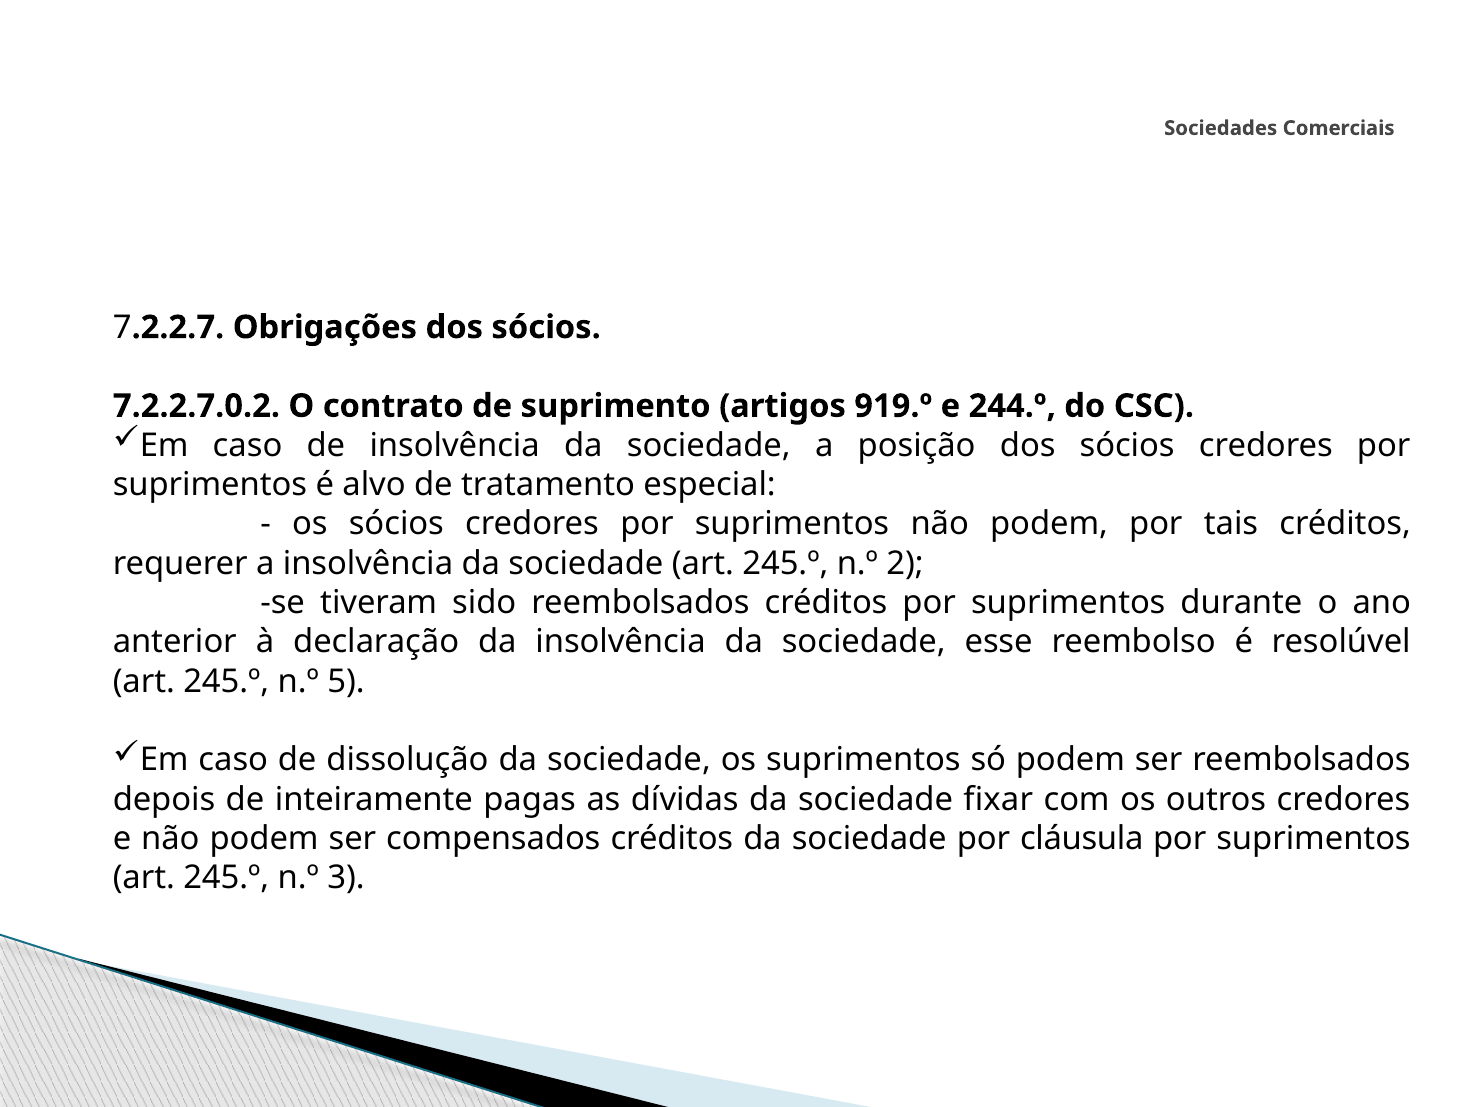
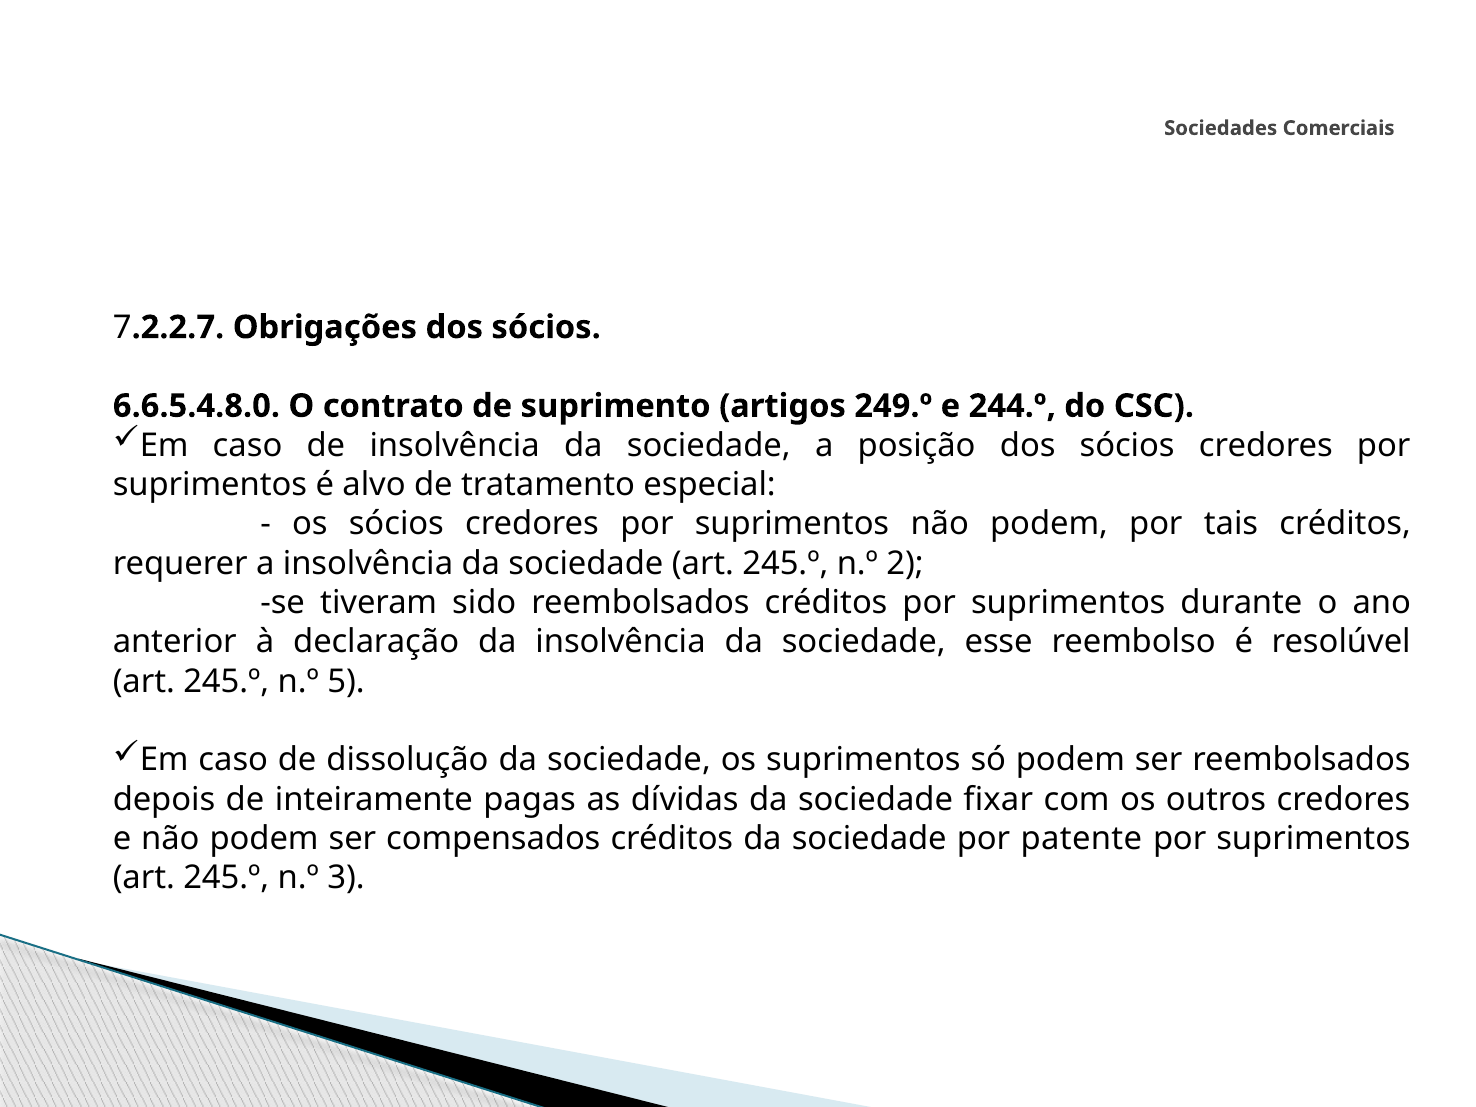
7.2.2.7.0.2: 7.2.2.7.0.2 -> 6.6.5.4.8.0 (196, 406)
919.º: 919.º -> 249.º (893, 406)
cláusula: cláusula -> patente (1081, 839)
